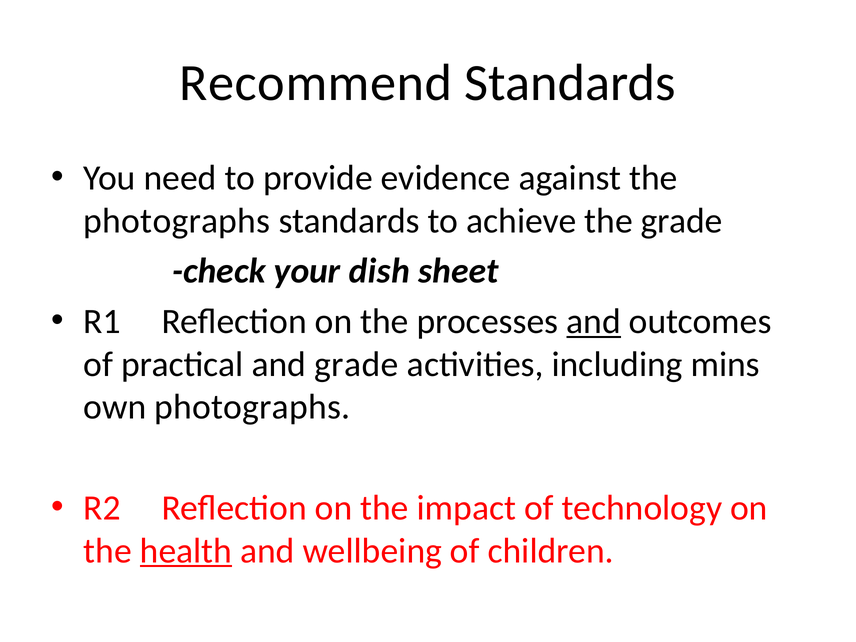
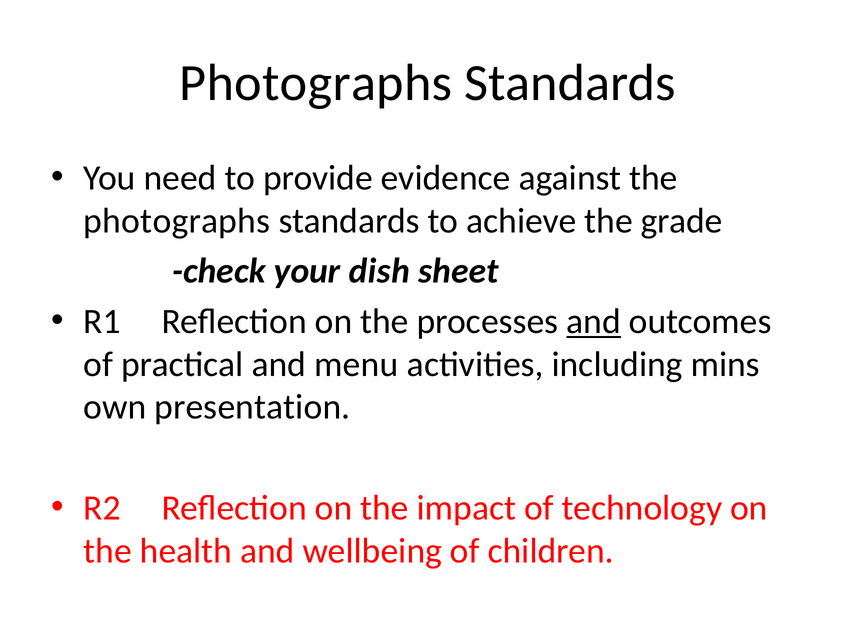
Recommend: Recommend -> Photographs (316, 83)
and grade: grade -> menu (356, 364)
own photographs: photographs -> presentation (252, 407)
health underline: present -> none (186, 551)
